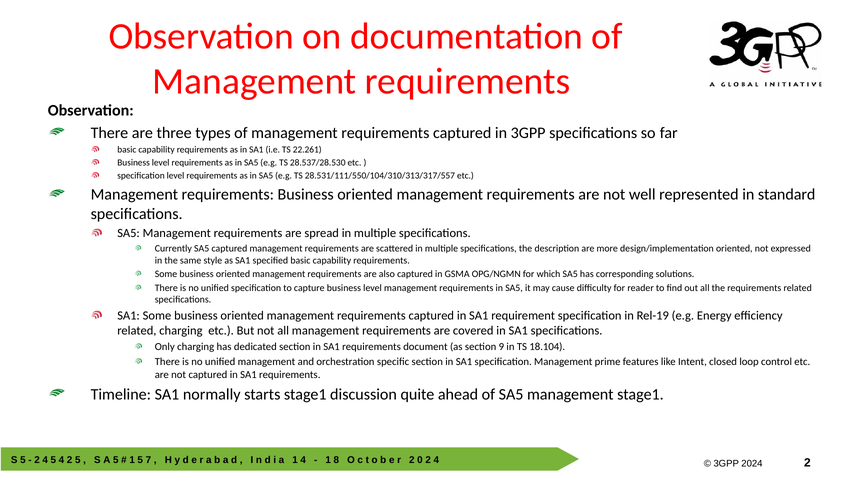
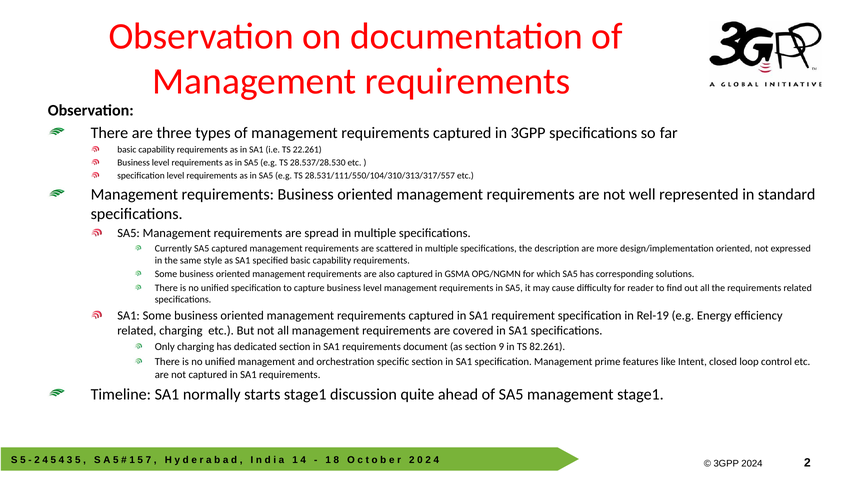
18.104: 18.104 -> 82.261 (547, 347)
2: 2 -> 3 (70, 460)
